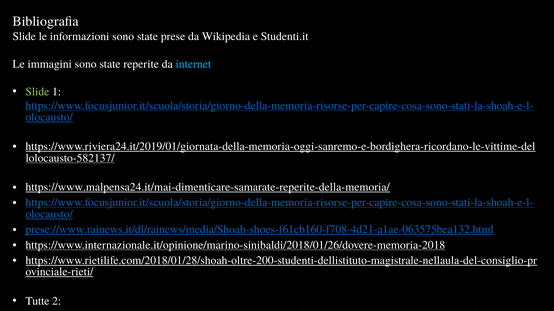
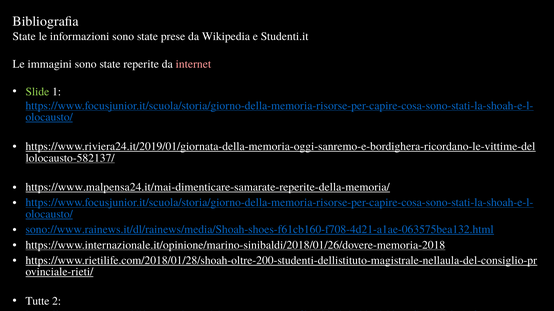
Slide: Slide -> State (24, 37)
internet colour: light blue -> pink (193, 64)
prese://www.rainews.it/dl/rainews/media/Shoah-shoes-f61cb160-f708-4d21-a1ae-063575bea132.html: prese://www.rainews.it/dl/rainews/media/Shoah-shoes-f61cb160-f708-4d21-a1ae-063575bea132.html -> sono://www.rainews.it/dl/rainews/media/Shoah-shoes-f61cb160-f708-4d21-a1ae-063575bea132.html (260, 230)
